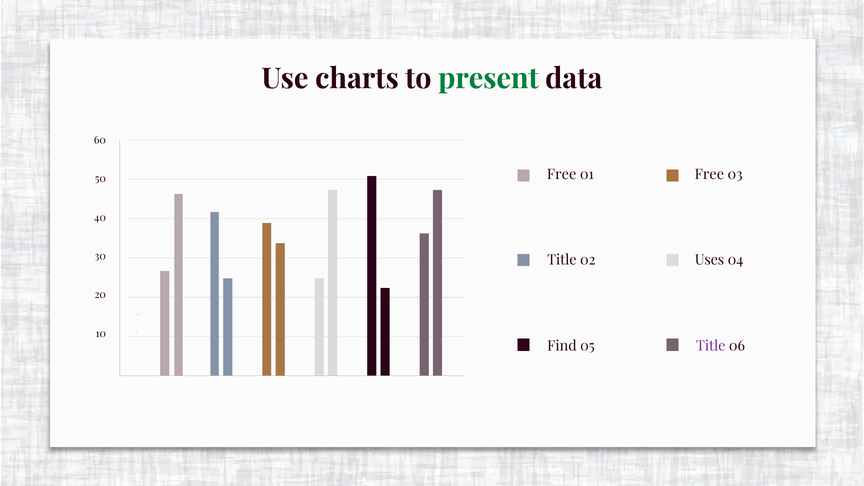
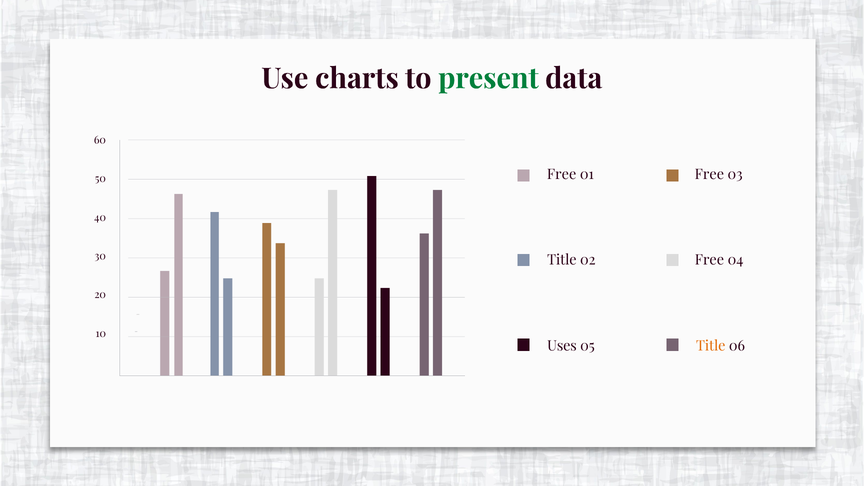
Uses: Uses -> Free (709, 260)
Find: Find -> Uses (562, 346)
Title colour: purple -> orange (711, 346)
